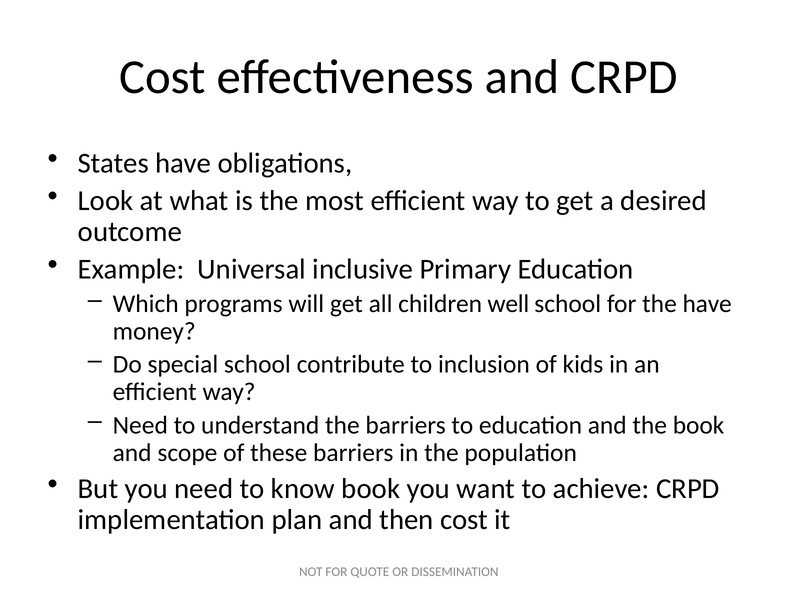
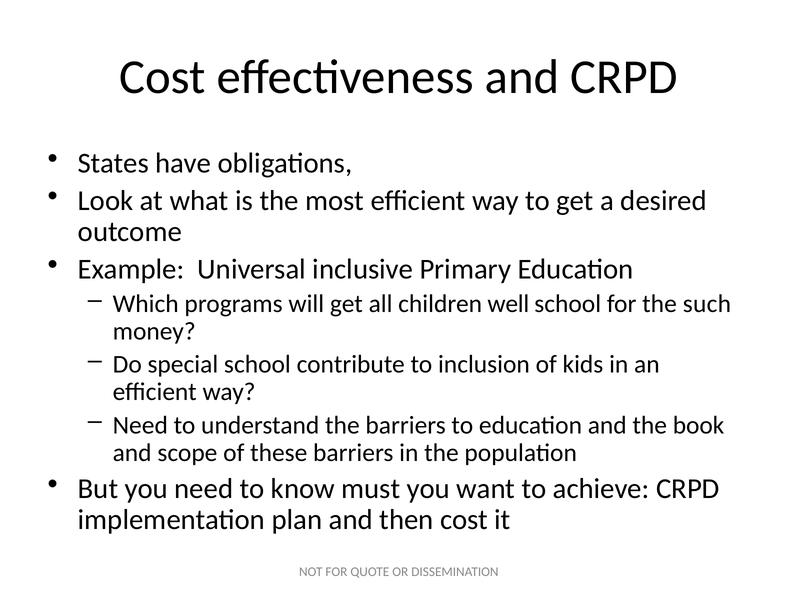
the have: have -> such (707, 303)
know book: book -> must (371, 488)
